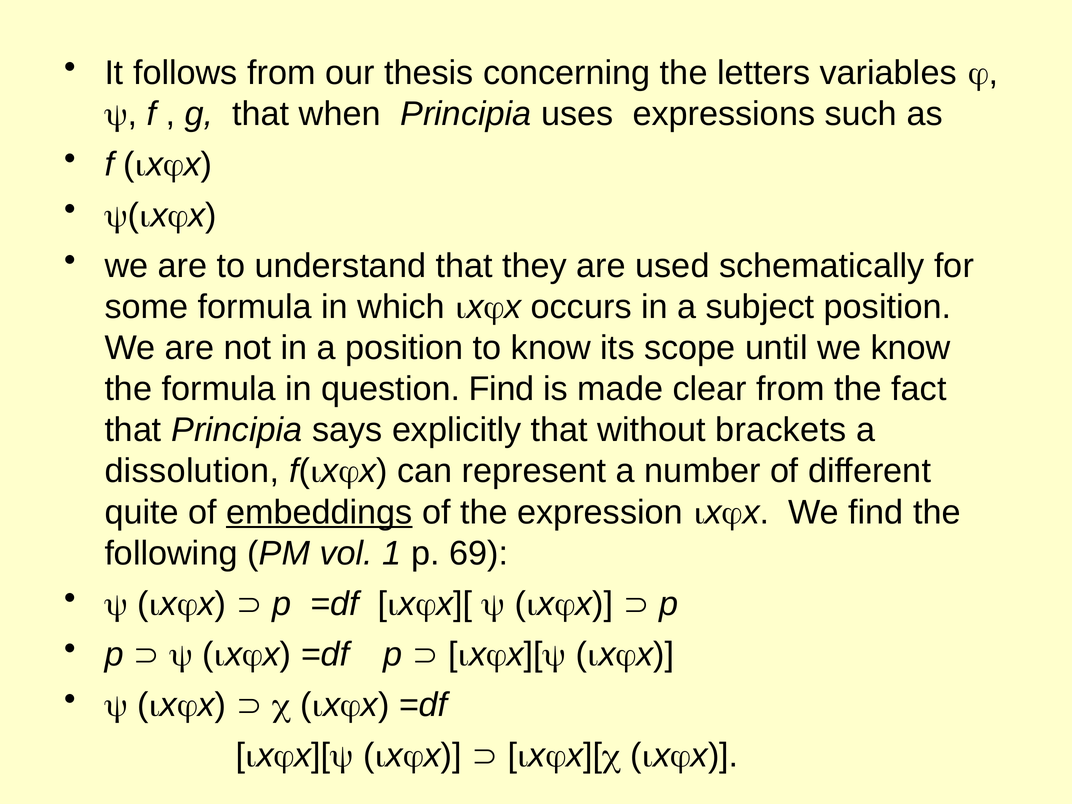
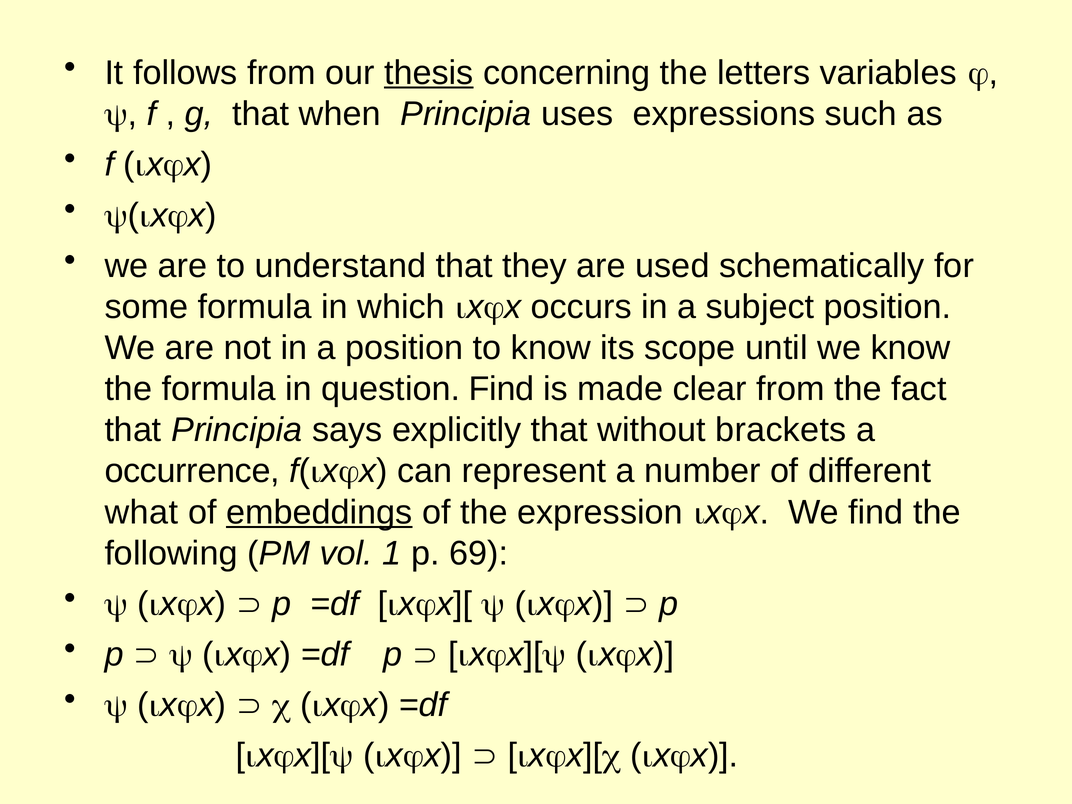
thesis underline: none -> present (429, 73)
dissolution: dissolution -> occurrence (192, 471)
quite: quite -> what (141, 512)
